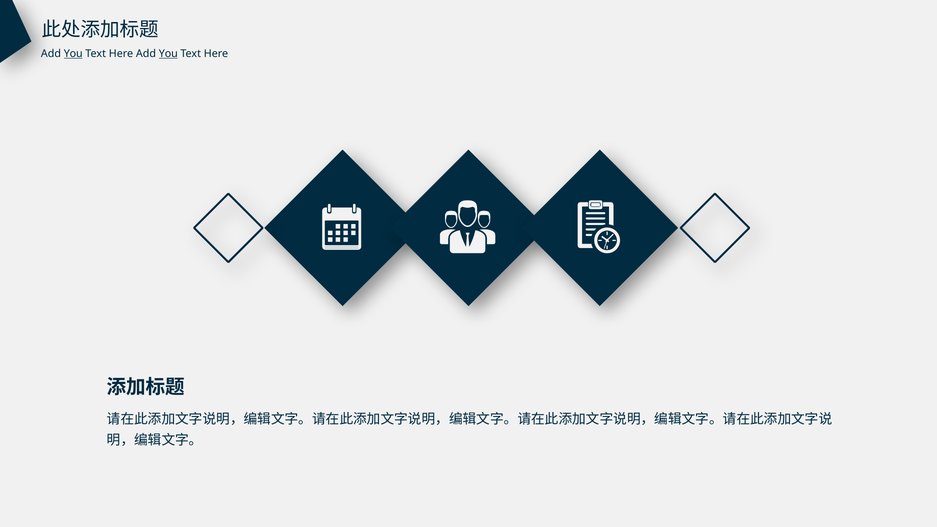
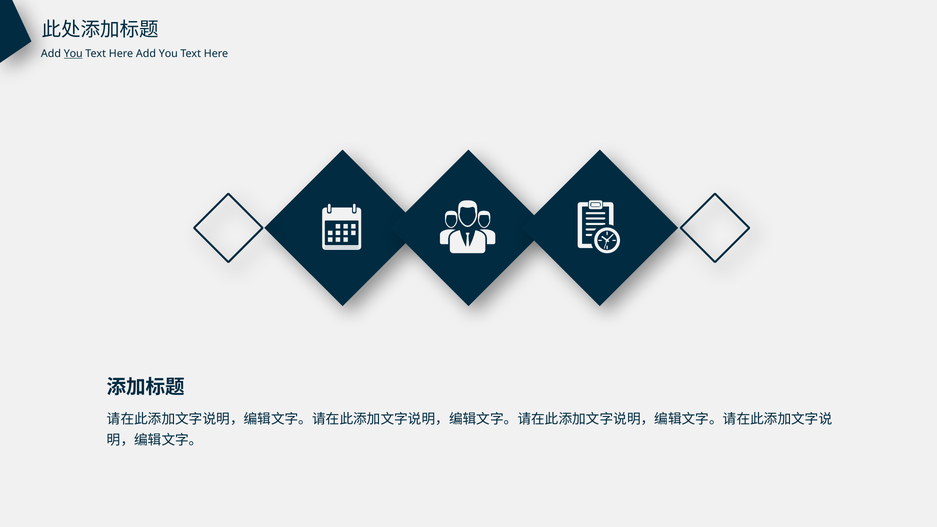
You underline: present -> none (168, 54)
